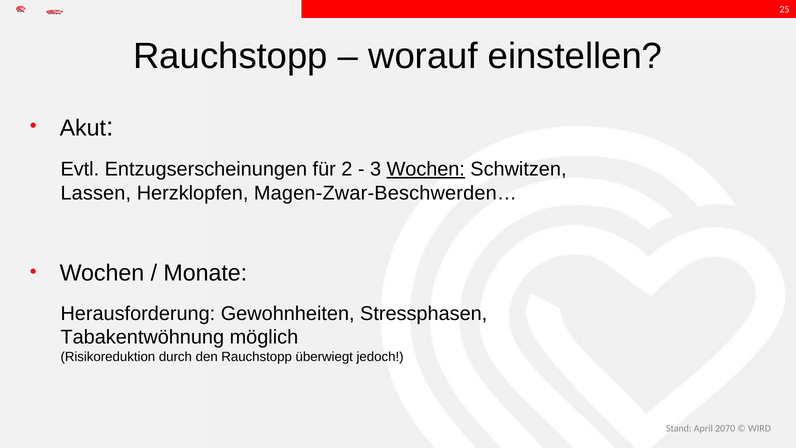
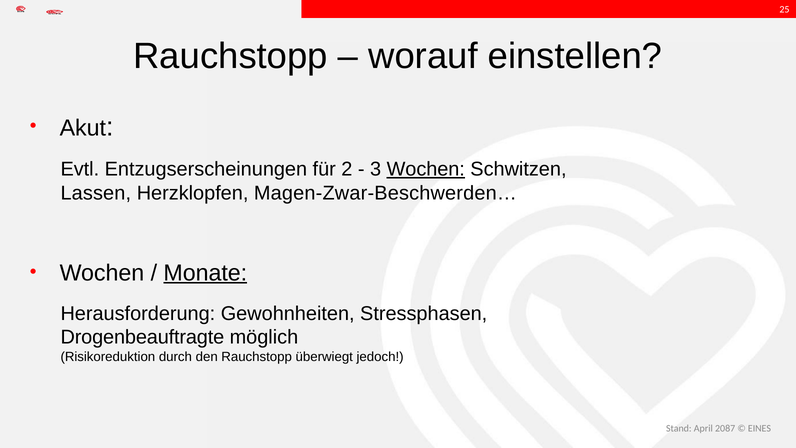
Monate underline: none -> present (205, 273)
Tabakentwöhnung: Tabakentwöhnung -> Drogenbeauftragte (142, 337)
2070: 2070 -> 2087 (725, 428)
WIRD: WIRD -> EINES (759, 428)
